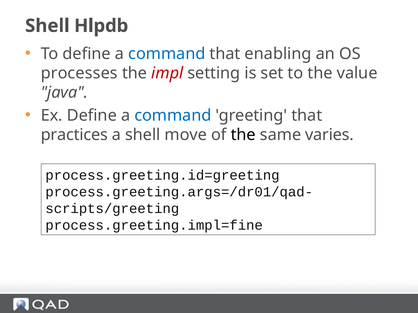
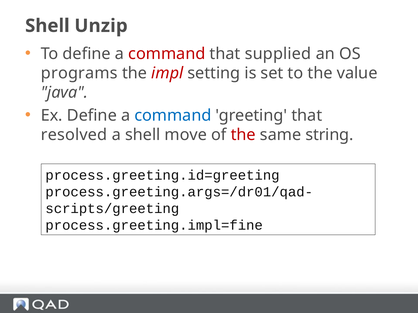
Hlpdb: Hlpdb -> Unzip (101, 26)
command colour: blue -> red (167, 54)
enabling: enabling -> supplied (278, 54)
processes: processes -> programs (79, 73)
practices: practices -> resolved (74, 135)
the colour: black -> red (243, 135)
varies: varies -> string (329, 135)
